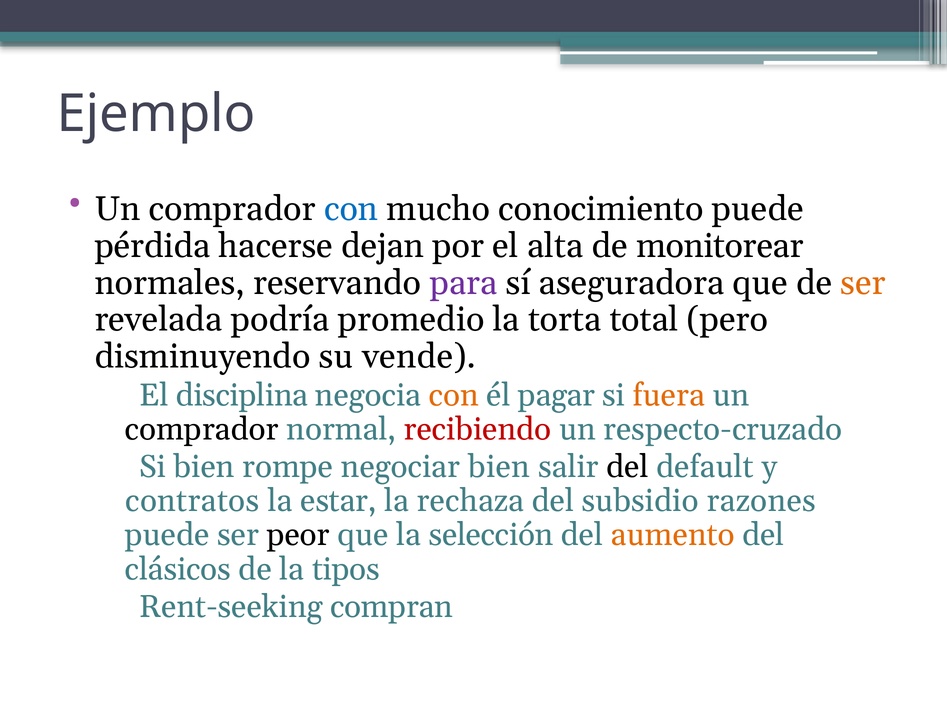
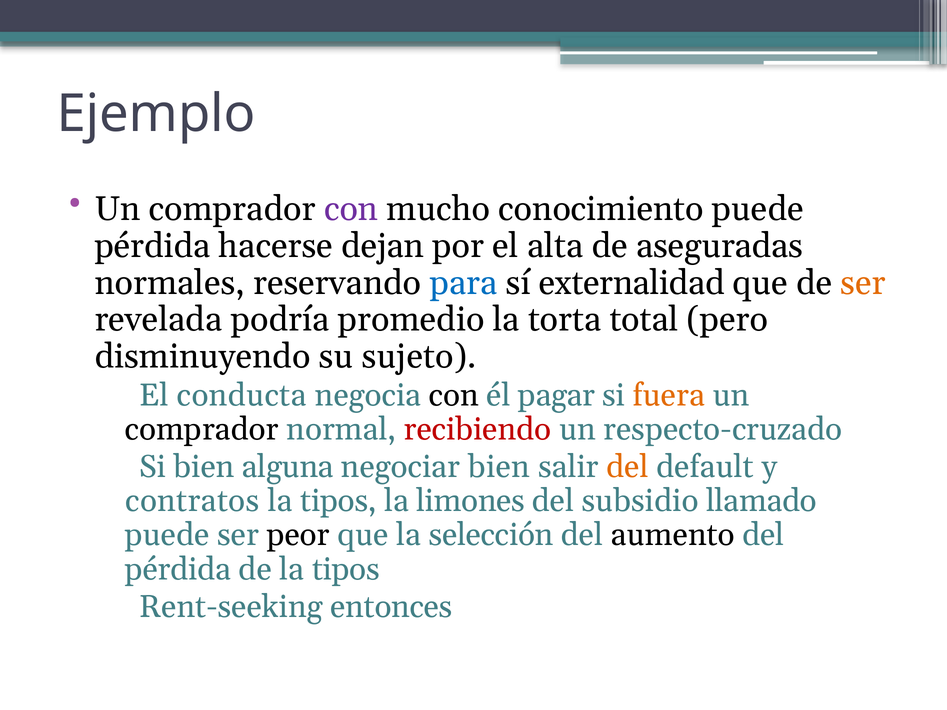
con colour: blue -> purple (351, 209)
monitorear: monitorear -> aseguradas (720, 246)
para colour: purple -> blue (464, 283)
aseguradora: aseguradora -> externalidad (632, 283)
vende: vende -> sujeto (419, 357)
disciplina: disciplina -> conducta (242, 395)
con colour: orange -> black (454, 395)
rompe: rompe -> alguna (288, 467)
del colour: black -> orange (628, 467)
estar: estar -> tipos (339, 501)
rechaza: rechaza -> limones (471, 501)
razones: razones -> llamado (762, 501)
aumento colour: orange -> black (673, 535)
clásicos: clásicos -> pérdida (178, 569)
compran: compran -> entonces (391, 607)
